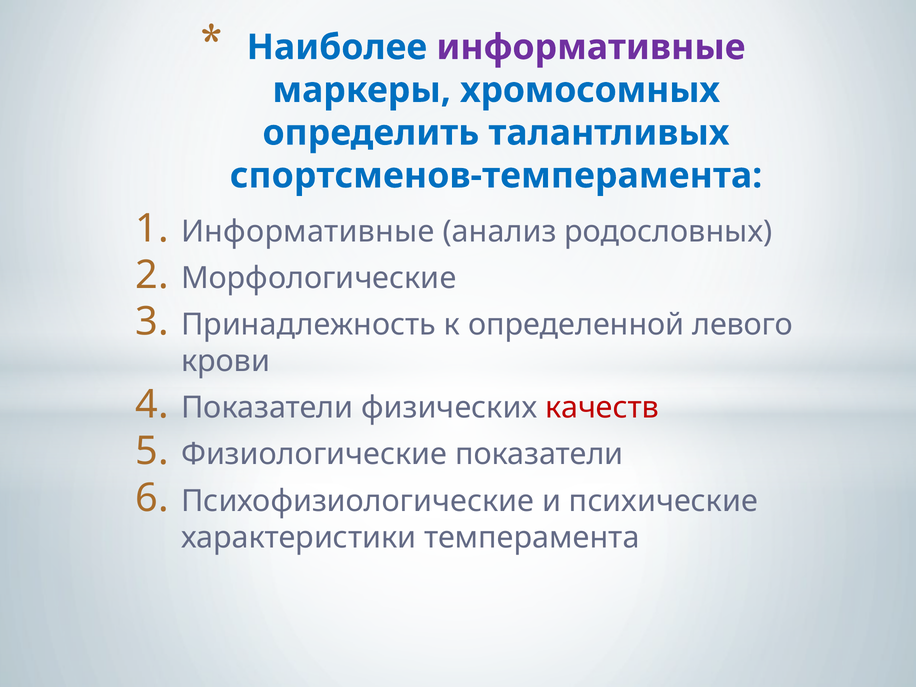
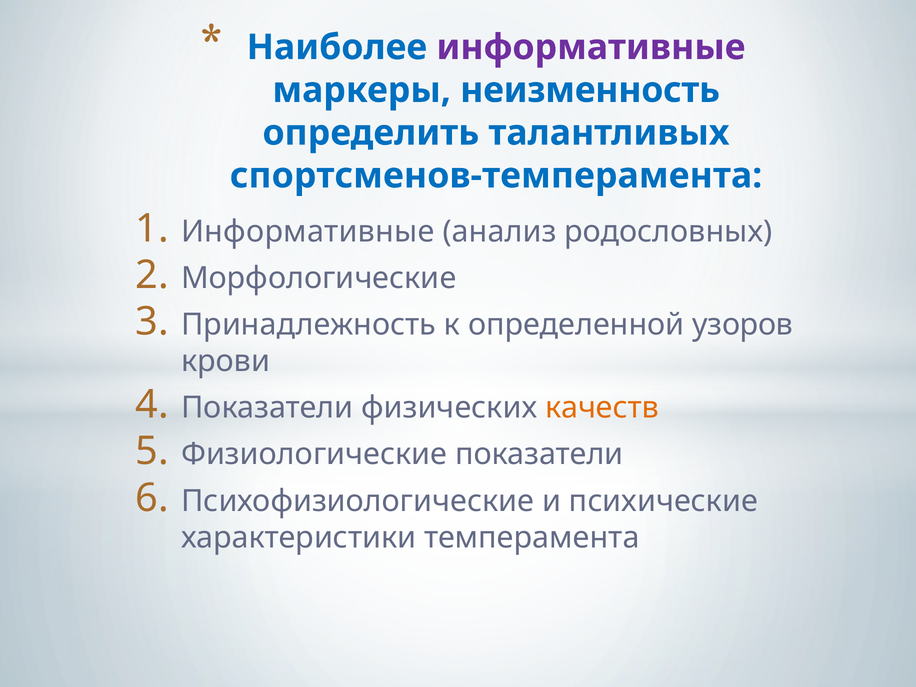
хромосомных: хромосомных -> неизменность (590, 90)
левого: левого -> узоров (743, 325)
качеств colour: red -> orange (602, 408)
